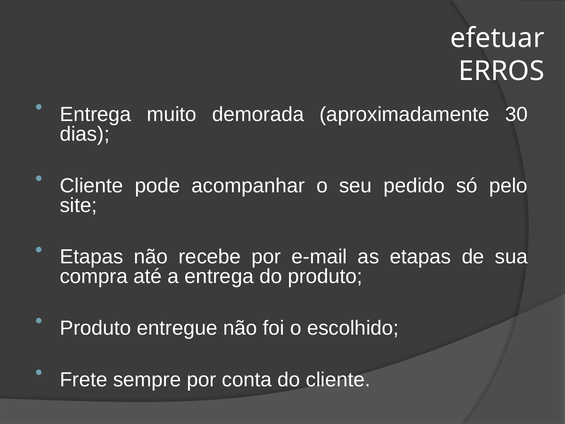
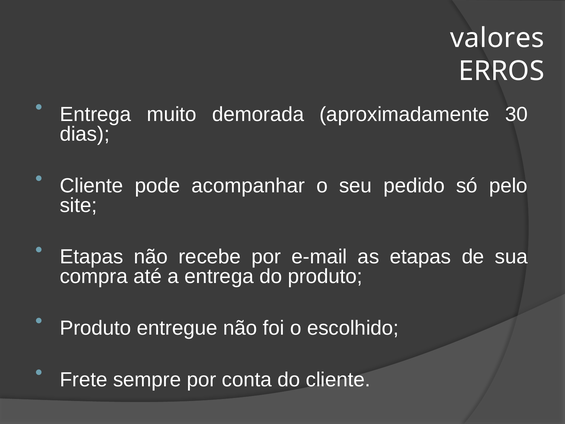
efetuar: efetuar -> valores (497, 38)
